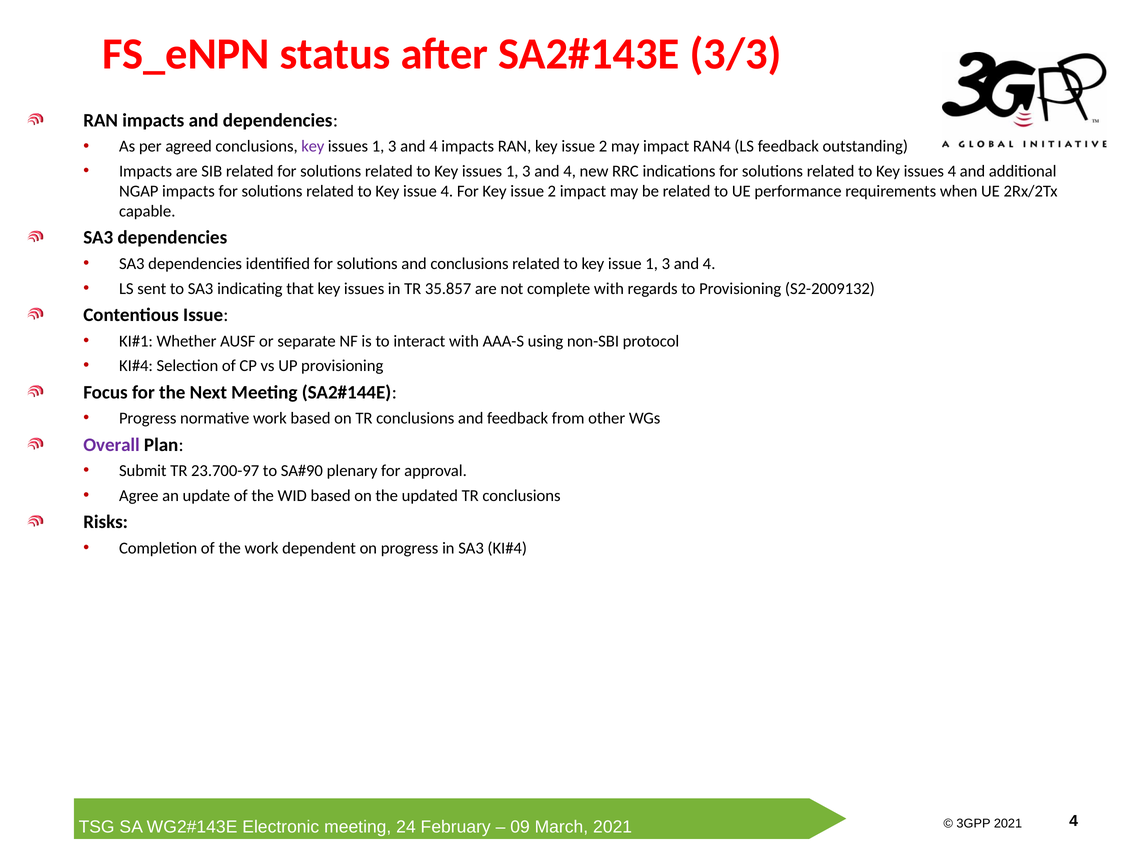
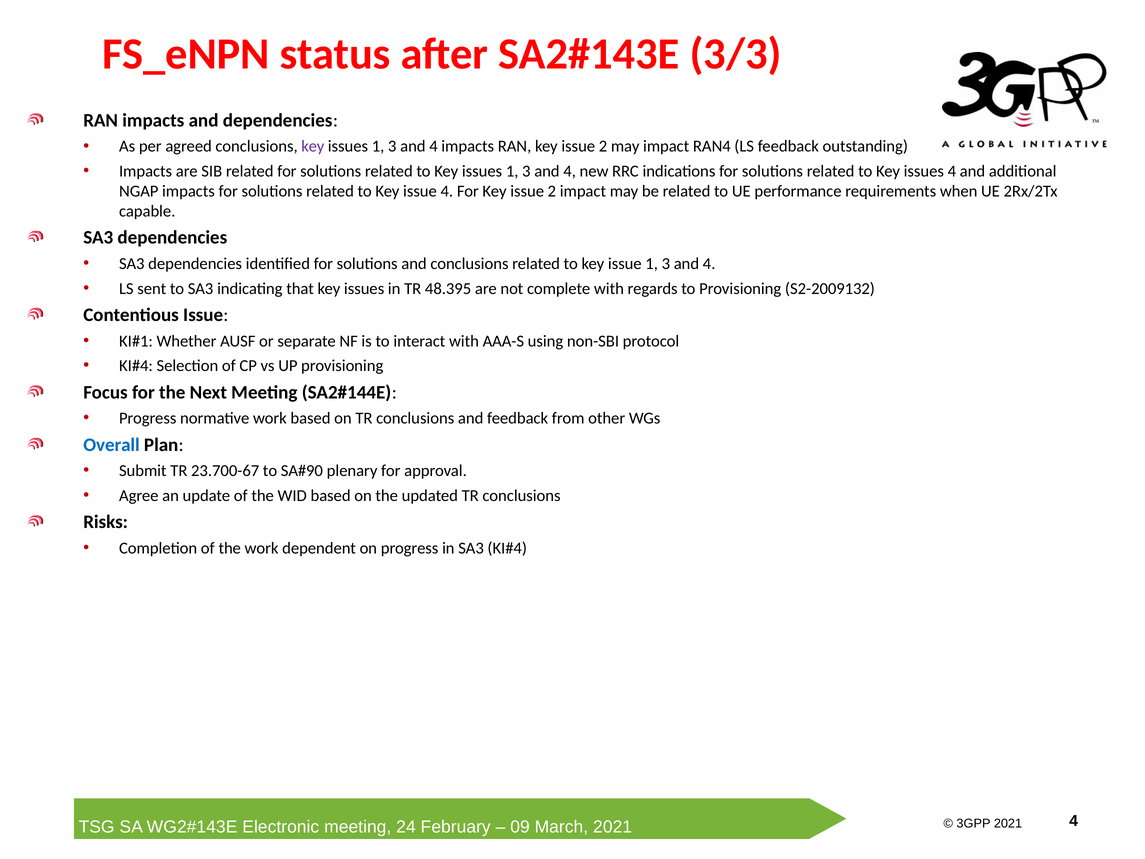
35.857: 35.857 -> 48.395 (448, 289)
Overall colour: purple -> blue (112, 445)
23.700-97: 23.700-97 -> 23.700-67 (225, 471)
